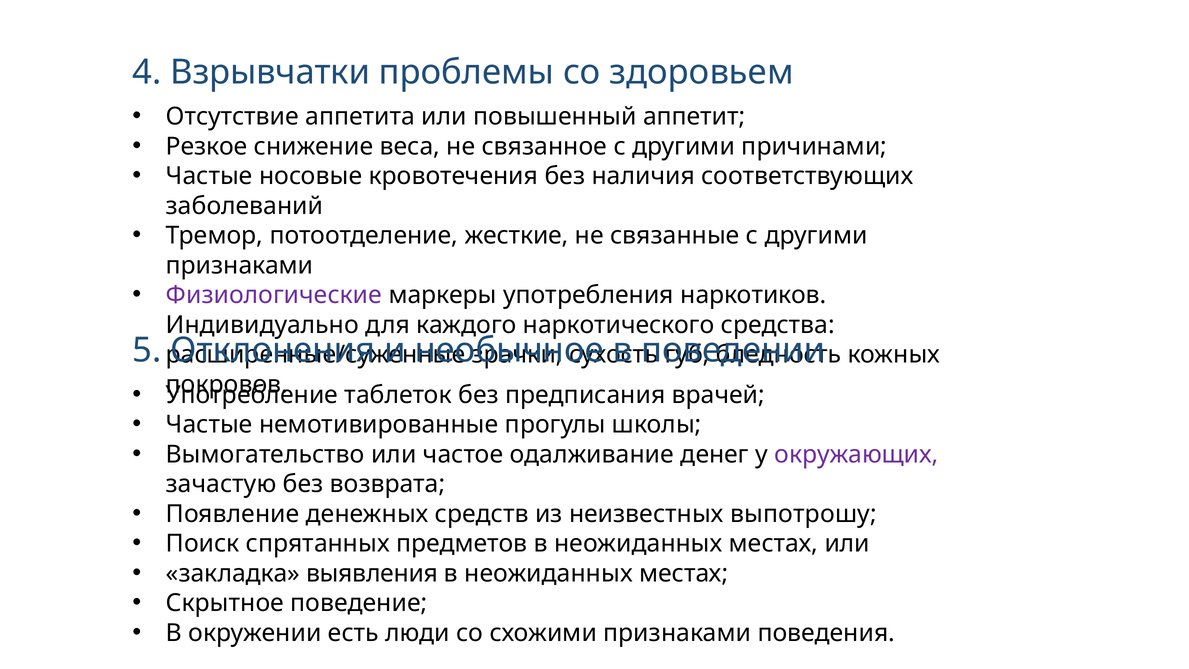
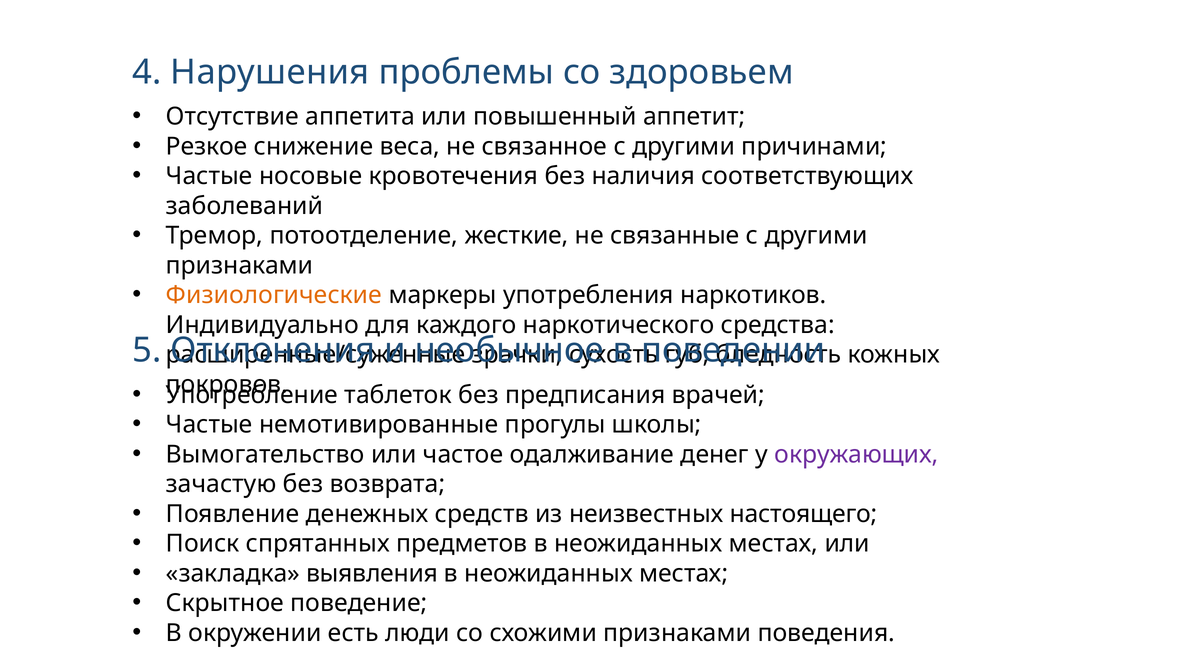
Взрывчатки: Взрывчатки -> Нарушения (270, 72)
Физиологические colour: purple -> orange (274, 295)
выпотрошу: выпотрошу -> настоящего (804, 514)
